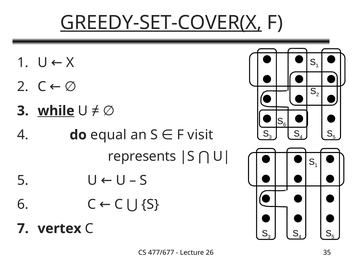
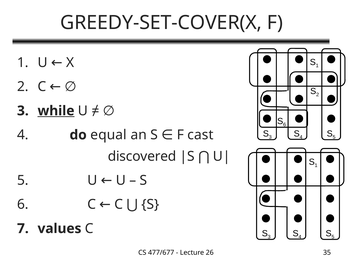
GREEDY-SET-COVER(X underline: present -> none (161, 23)
visit: visit -> cast (200, 135)
represents: represents -> discovered (142, 156)
vertex: vertex -> values (59, 229)
